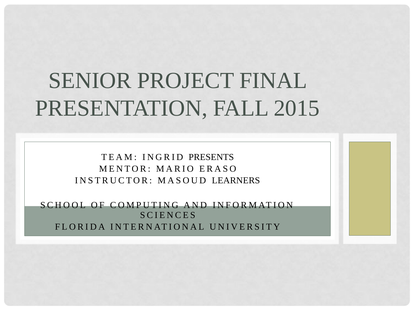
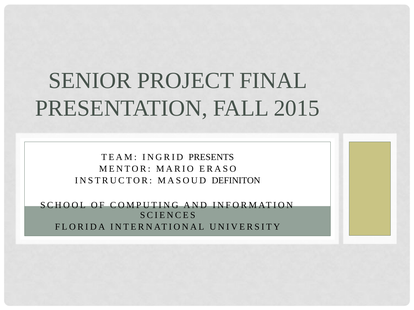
LEARNERS: LEARNERS -> DEFINITON (236, 181)
